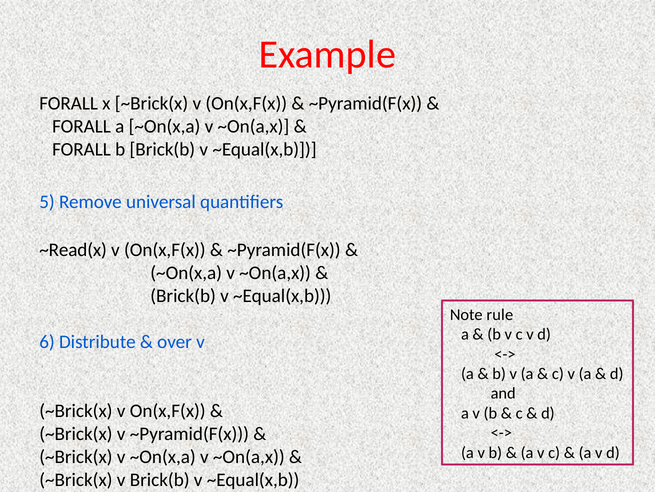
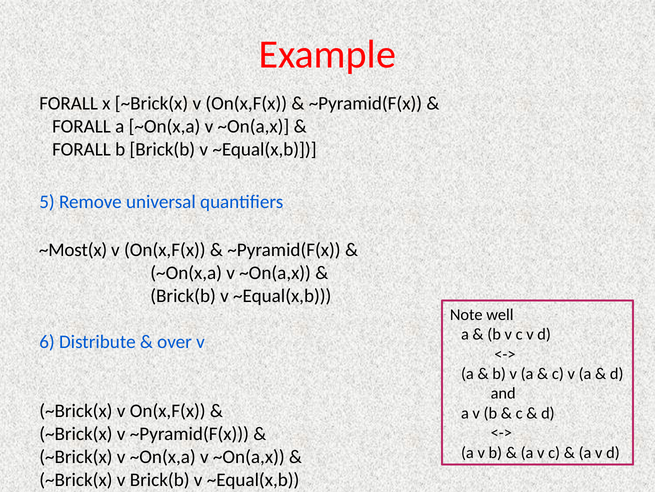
~Read(x: ~Read(x -> ~Most(x (73, 250)
rule: rule -> well (500, 314)
